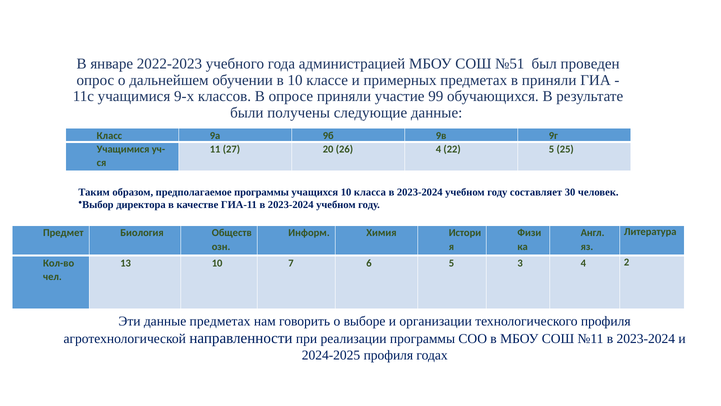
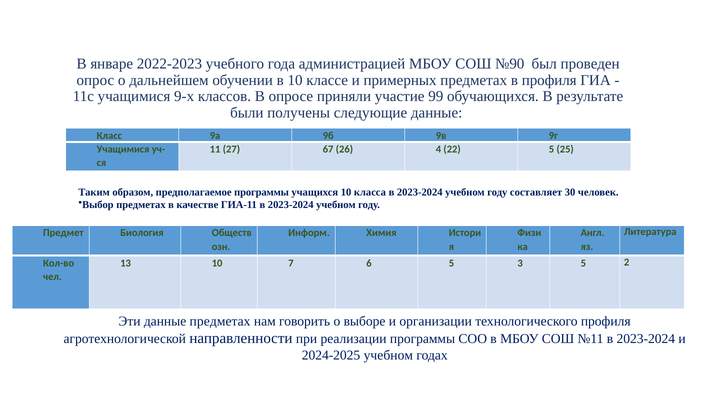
№51: №51 -> №90 (510, 64)
в приняли: приняли -> профиля (549, 80)
20: 20 -> 67 (328, 149)
Выбор директора: директора -> предметах (141, 205)
3 4: 4 -> 5 (583, 263)
2024-2025 профиля: профиля -> учебном (388, 355)
